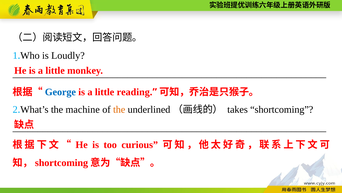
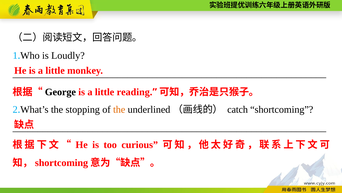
George colour: blue -> black (60, 92)
machine: machine -> stopping (83, 109)
takes: takes -> catch (238, 109)
